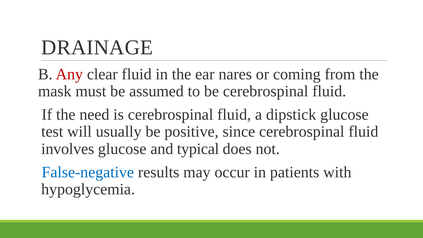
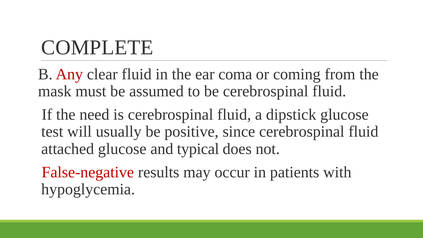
DRAINAGE: DRAINAGE -> COMPLETE (97, 47)
nares: nares -> coma (235, 74)
involves: involves -> attached (68, 149)
False-negative colour: blue -> red (88, 172)
